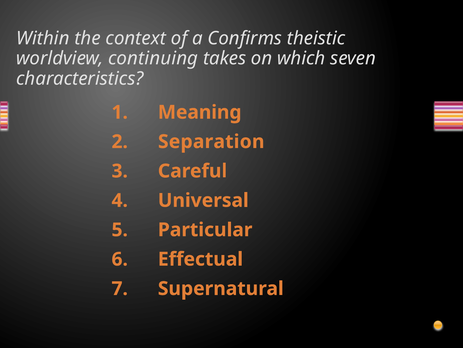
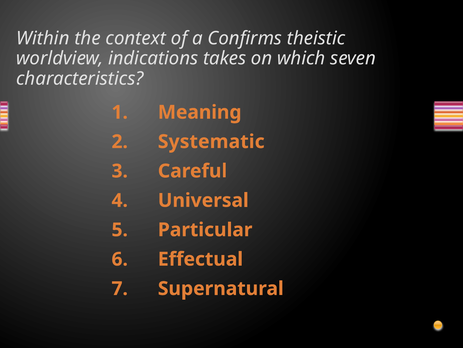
continuing: continuing -> indications (153, 58)
Separation: Separation -> Systematic (211, 141)
